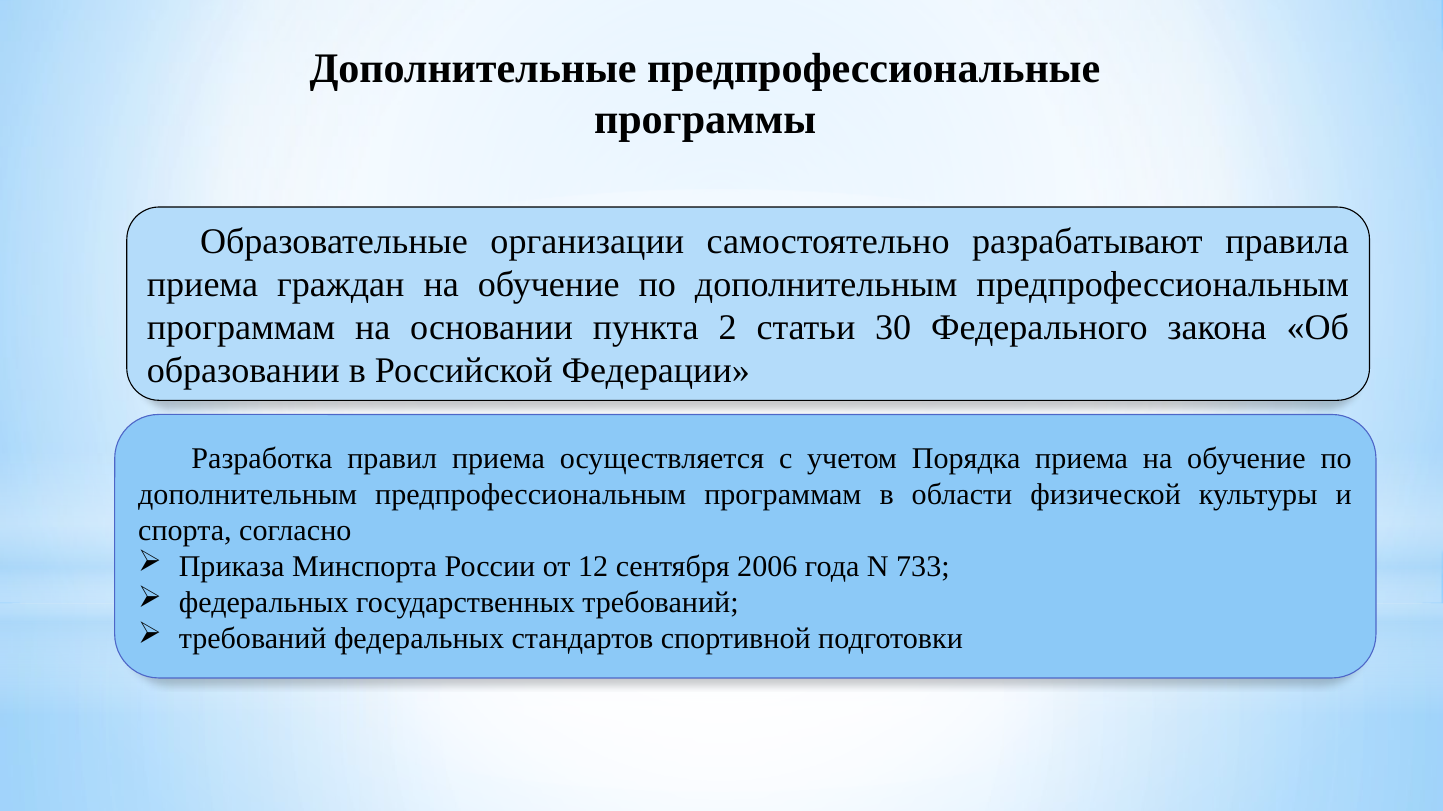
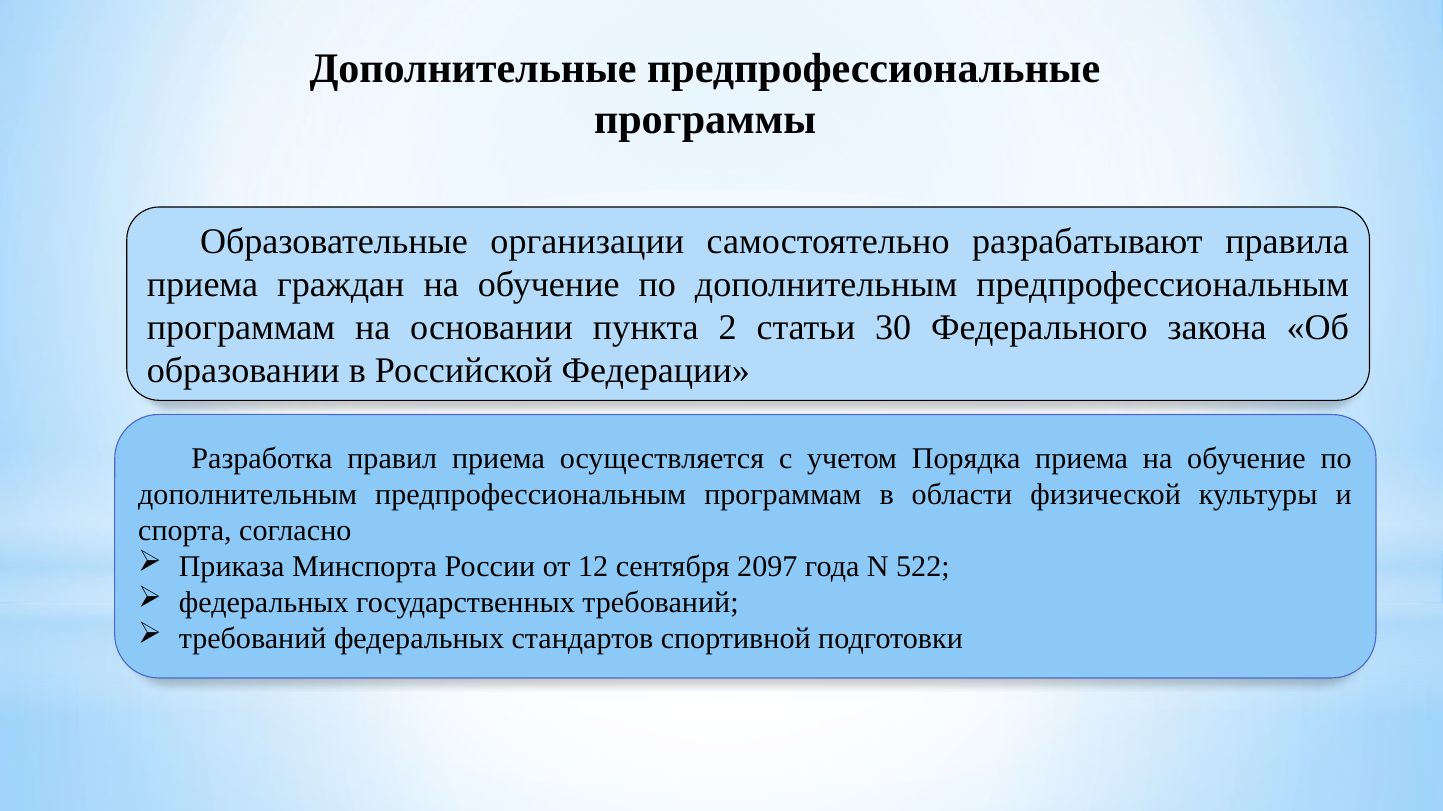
2006: 2006 -> 2097 (767, 567)
733: 733 -> 522 (923, 567)
